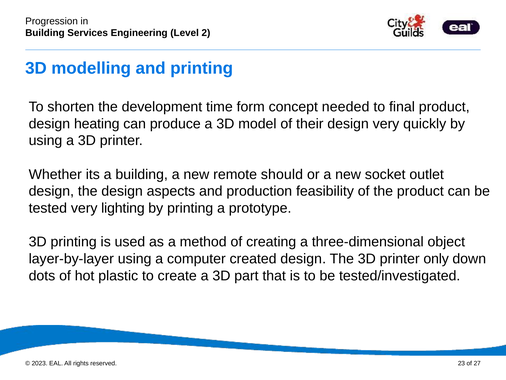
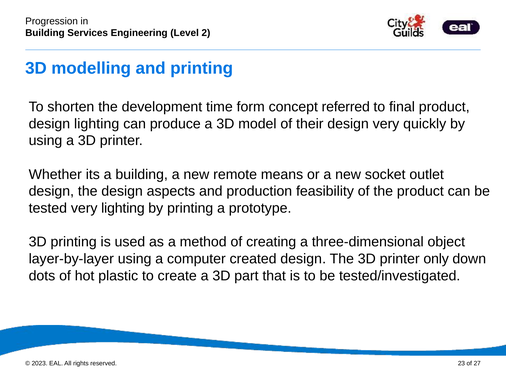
needed: needed -> referred (346, 107)
design heating: heating -> lighting (97, 124)
should: should -> means (282, 174)
